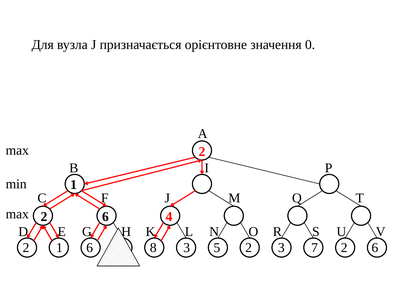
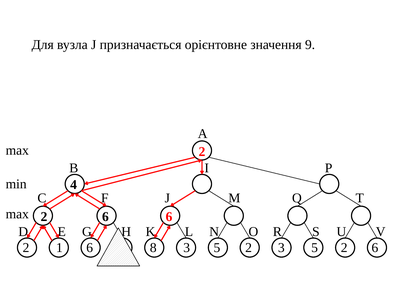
0: 0 -> 9 (310, 45)
min 1: 1 -> 4 (74, 185)
4: 4 -> 6 (169, 217)
3 7: 7 -> 5 (315, 248)
